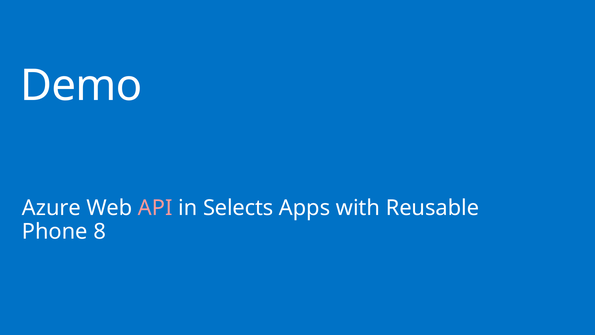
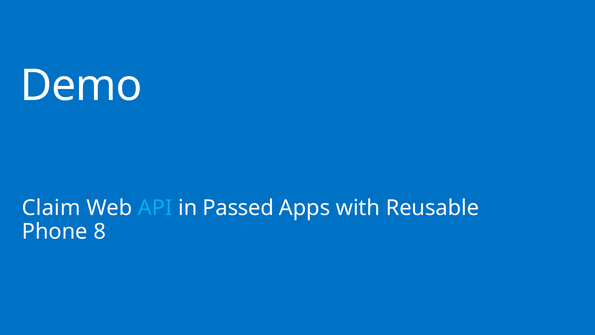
Azure: Azure -> Claim (51, 208)
API colour: pink -> light blue (155, 208)
Selects: Selects -> Passed (238, 208)
